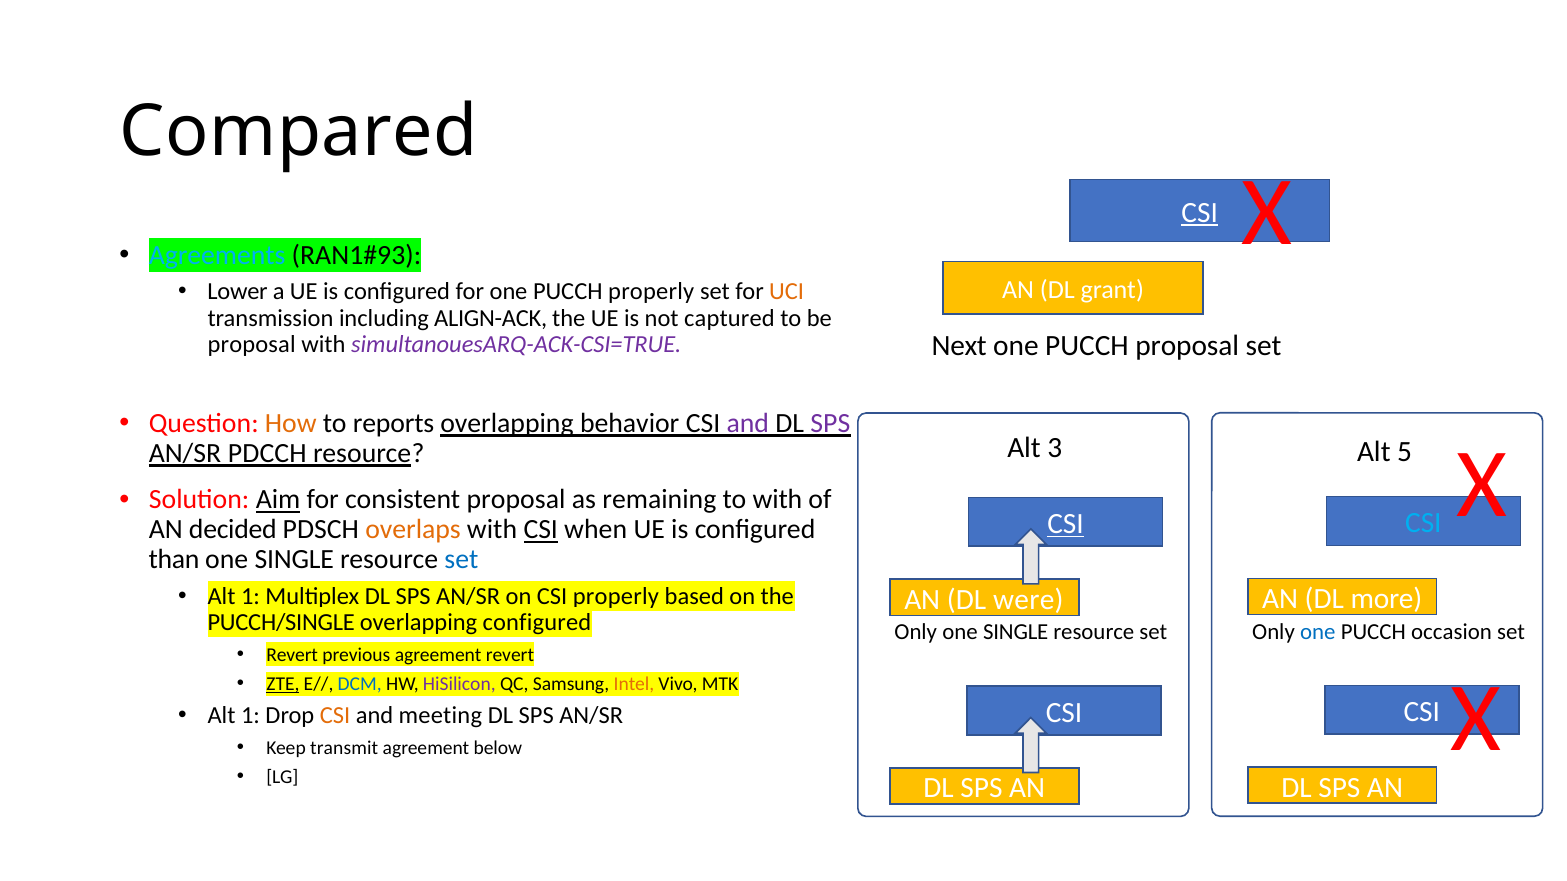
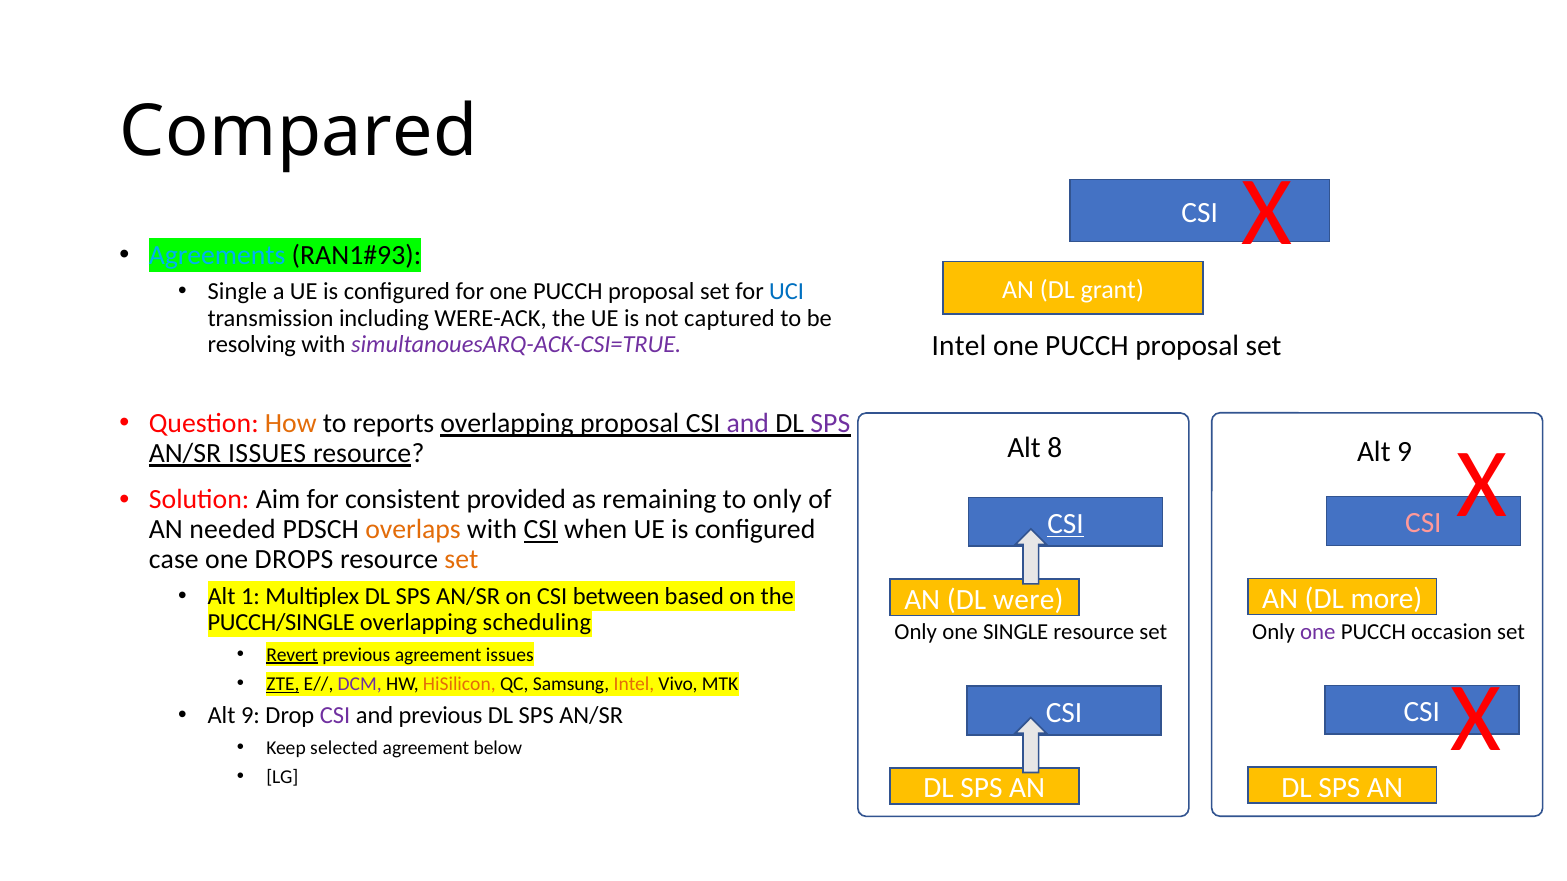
CSI underline: present -> none (1200, 213)
Lower: Lower -> Single (237, 292)
for one PUCCH properly: properly -> proposal (651, 292)
UCI colour: orange -> blue (787, 292)
ALIGN-ACK: ALIGN-ACK -> WERE-ACK (491, 318)
Next: Next -> Intel (959, 346)
proposal: proposal -> resolving (252, 345)
overlapping behavior: behavior -> proposal (630, 424)
3: 3 -> 8 (1055, 448)
5: 5 -> 9 (1405, 452)
AN/SR PDCCH: PDCCH -> ISSUES (267, 454)
Aim underline: present -> none (278, 500)
consistent proposal: proposal -> provided (516, 500)
to with: with -> only (777, 500)
CSI colour: light blue -> pink (1423, 523)
decided: decided -> needed (233, 530)
than: than -> case (174, 560)
SINGLE: SINGLE -> DROPS (294, 560)
set colour: blue -> orange (461, 560)
properly: properly -> between (616, 596)
overlapping configured: configured -> scheduling (537, 623)
one colour: blue -> purple (1318, 632)
Revert underline: none -> present (292, 655)
agreement revert: revert -> issues (510, 655)
DCM colour: blue -> purple (360, 684)
HiSilicon colour: purple -> orange (459, 684)
1: 1 -> 9 (250, 716)
CSI colour: orange -> purple (335, 716)
and meeting: meeting -> previous (441, 716)
transmit: transmit -> selected (344, 748)
